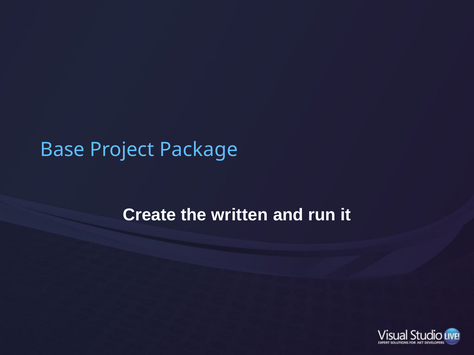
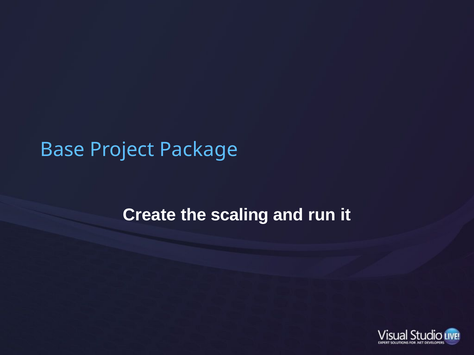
written: written -> scaling (240, 215)
